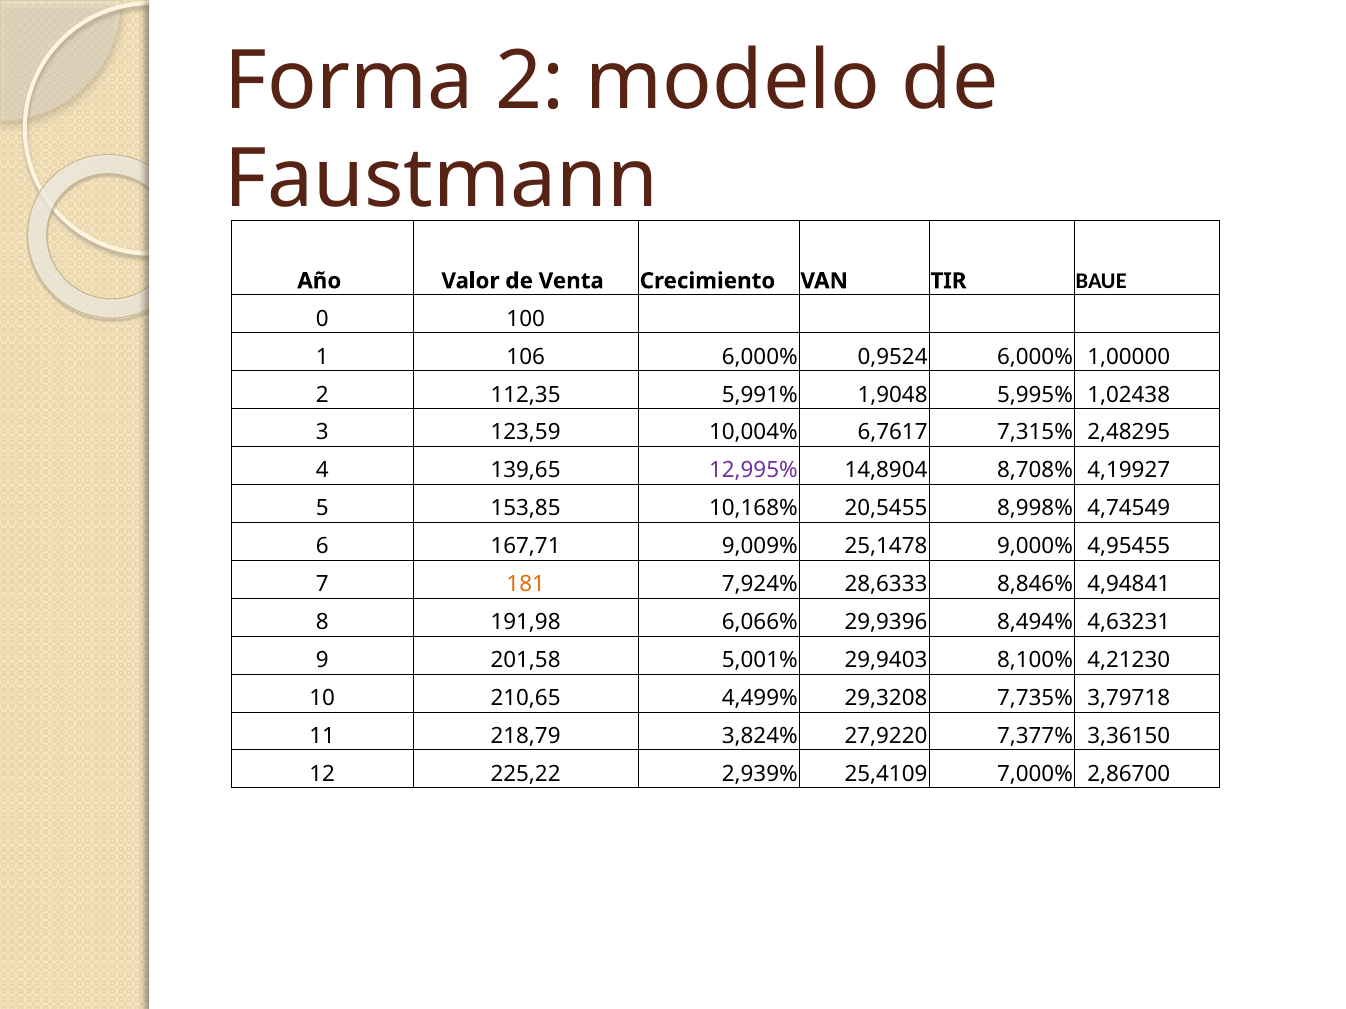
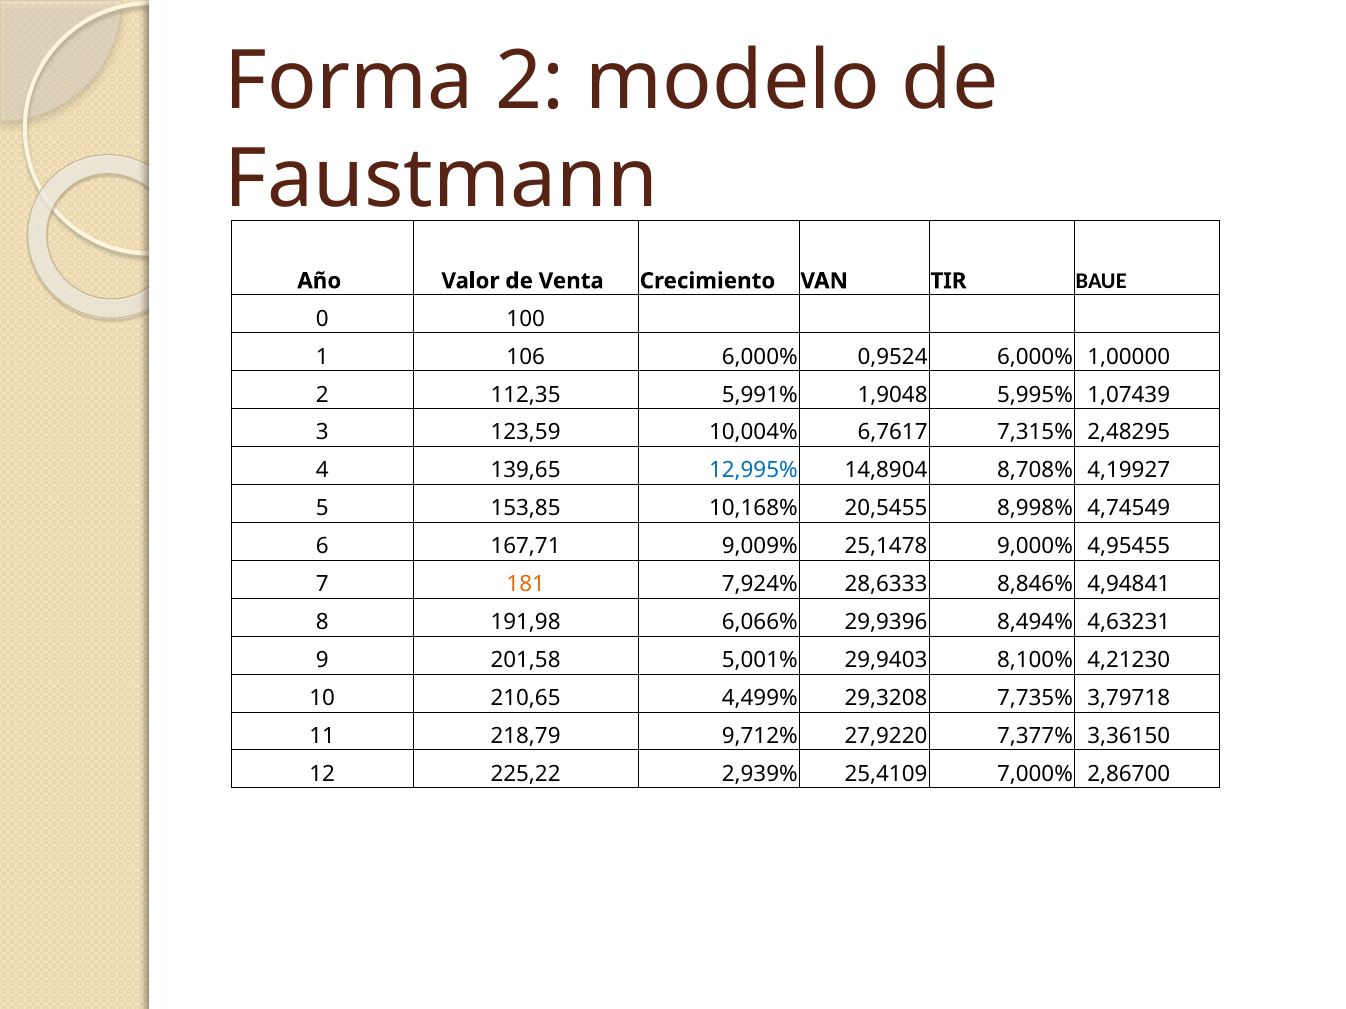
1,02438: 1,02438 -> 1,07439 (1129, 395)
12,995% colour: purple -> blue (753, 471)
3,824%: 3,824% -> 9,712% (760, 736)
